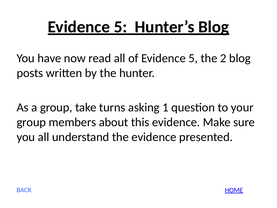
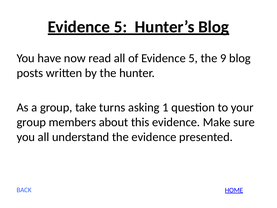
2: 2 -> 9 (223, 58)
